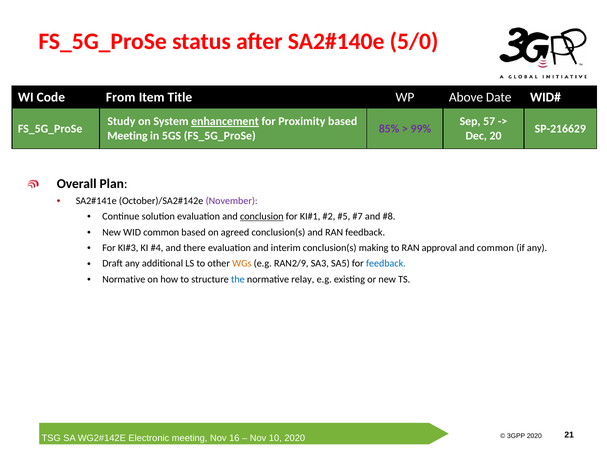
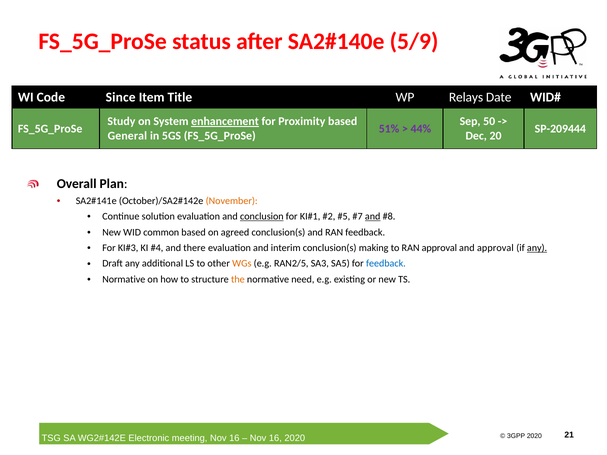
5/0: 5/0 -> 5/9 (414, 42)
From: From -> Since (121, 97)
Above: Above -> Relays (466, 97)
57: 57 -> 50 (489, 122)
85%: 85% -> 51% (389, 129)
99%: 99% -> 44% (421, 129)
SP-216629: SP-216629 -> SP-209444 (560, 129)
Meeting: Meeting -> General (127, 136)
November colour: purple -> orange (232, 201)
and underline: none -> present (373, 217)
and common: common -> approval (495, 248)
any underline: none -> present (537, 248)
RAN2/9: RAN2/9 -> RAN2/5 (291, 264)
the colour: blue -> orange (238, 279)
relay: relay -> need (303, 279)
10: 10 -> 16 (275, 438)
